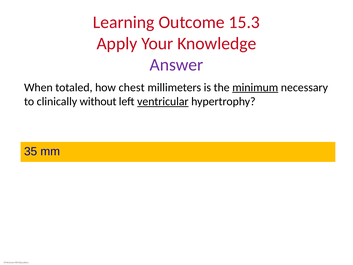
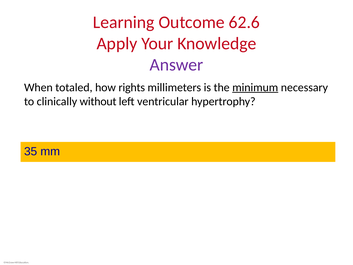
15.3: 15.3 -> 62.6 (244, 22)
chest: chest -> rights (132, 87)
ventricular underline: present -> none (163, 101)
